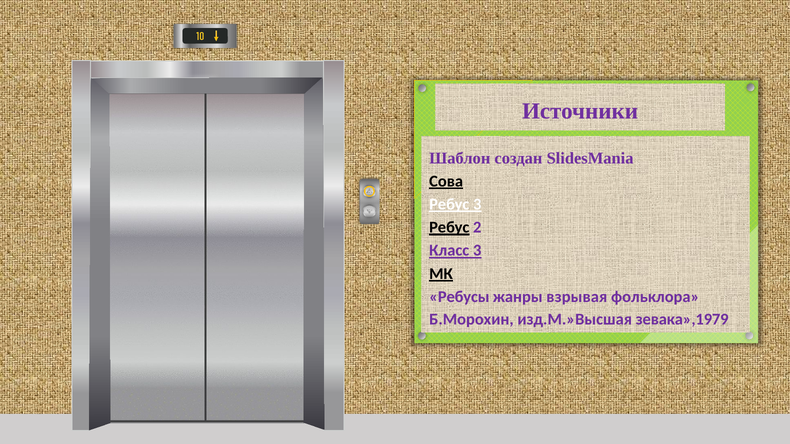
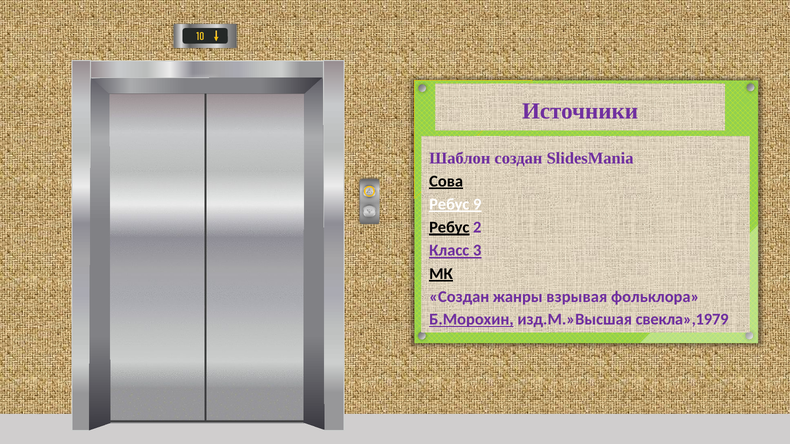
Ребус 3: 3 -> 9 (477, 204)
Ребусы: Ребусы -> Создан (459, 297)
Б.Морохин underline: none -> present (471, 320)
зевака»,1979: зевака»,1979 -> свекла»,1979 (682, 320)
